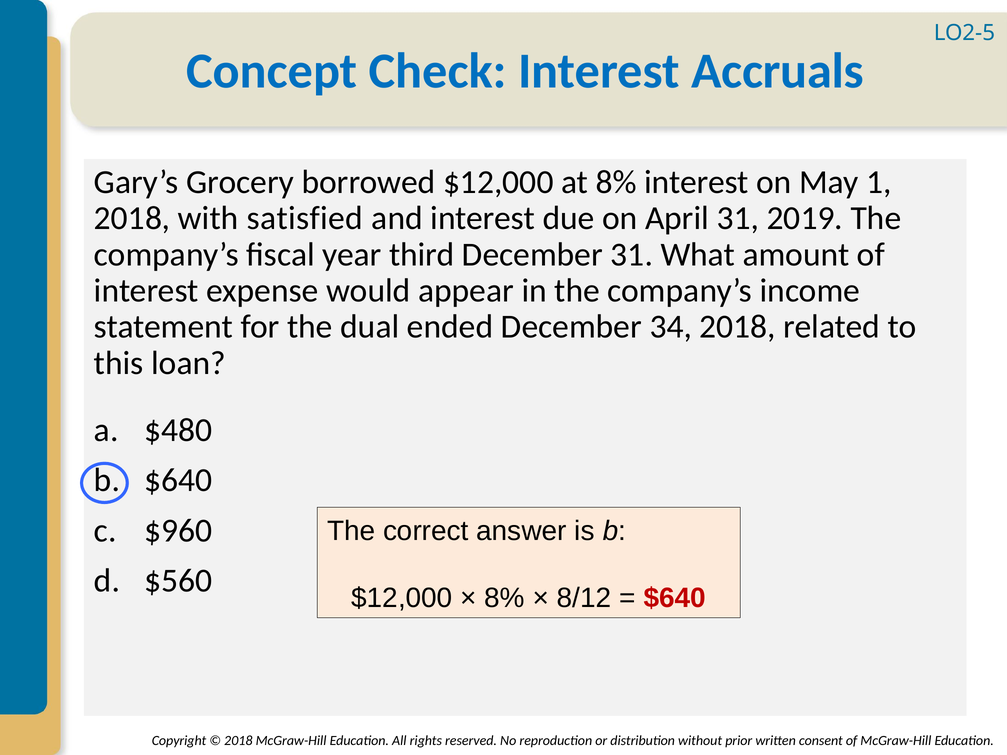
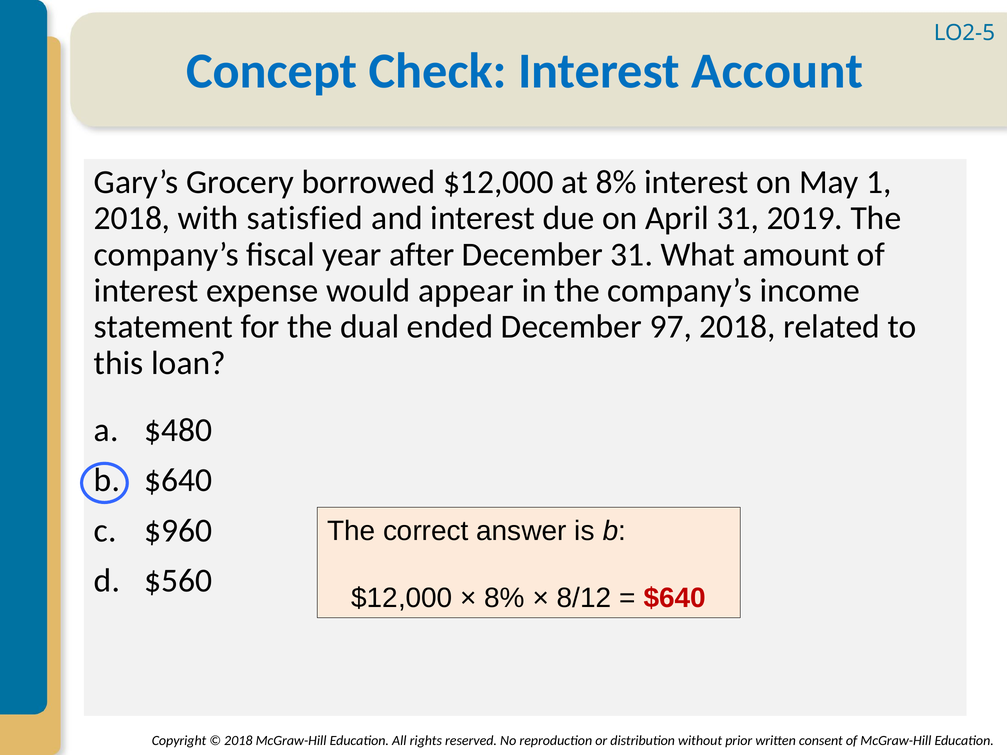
Accruals: Accruals -> Account (777, 71)
third: third -> after (422, 255)
34: 34 -> 97 (671, 327)
